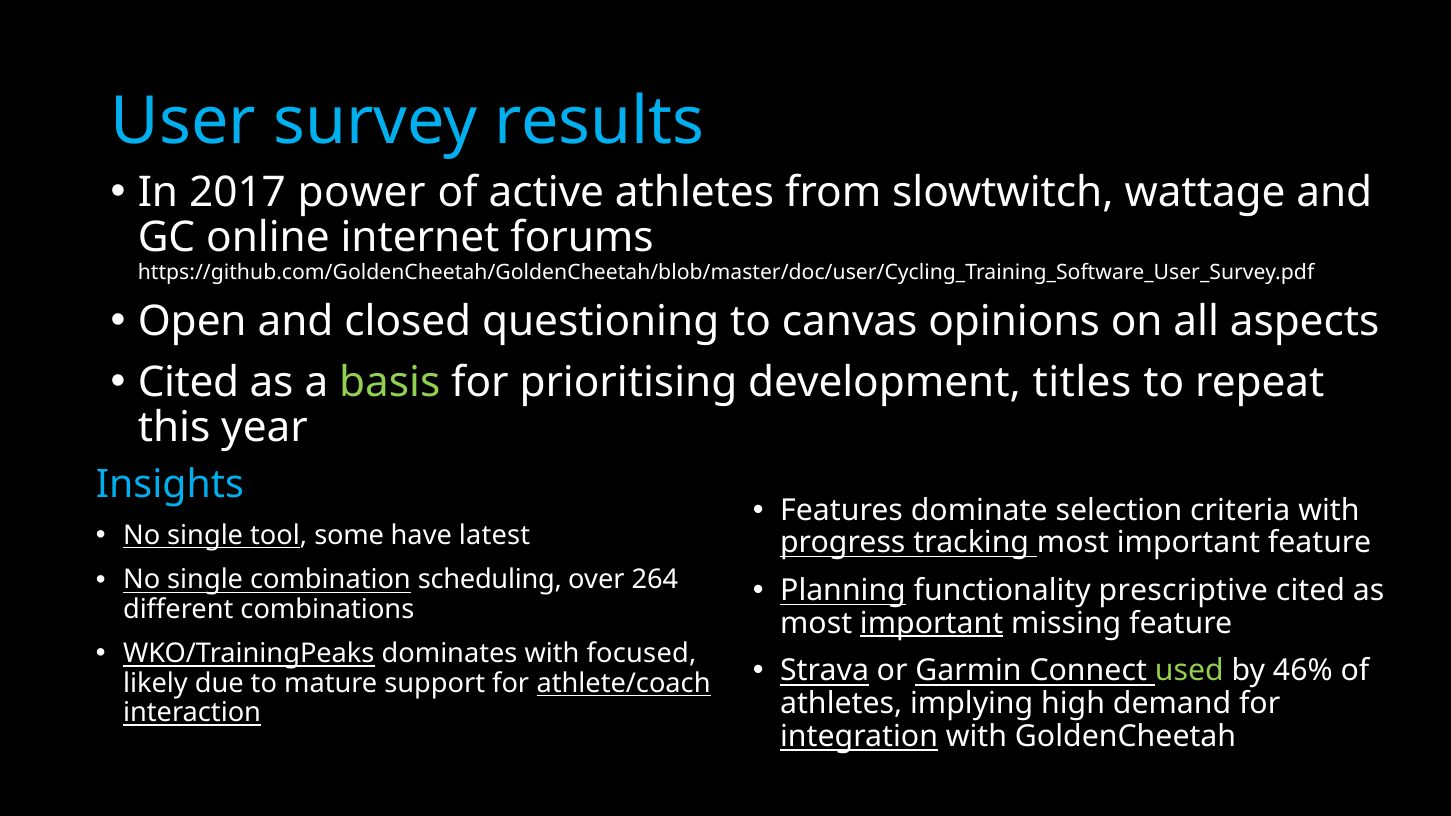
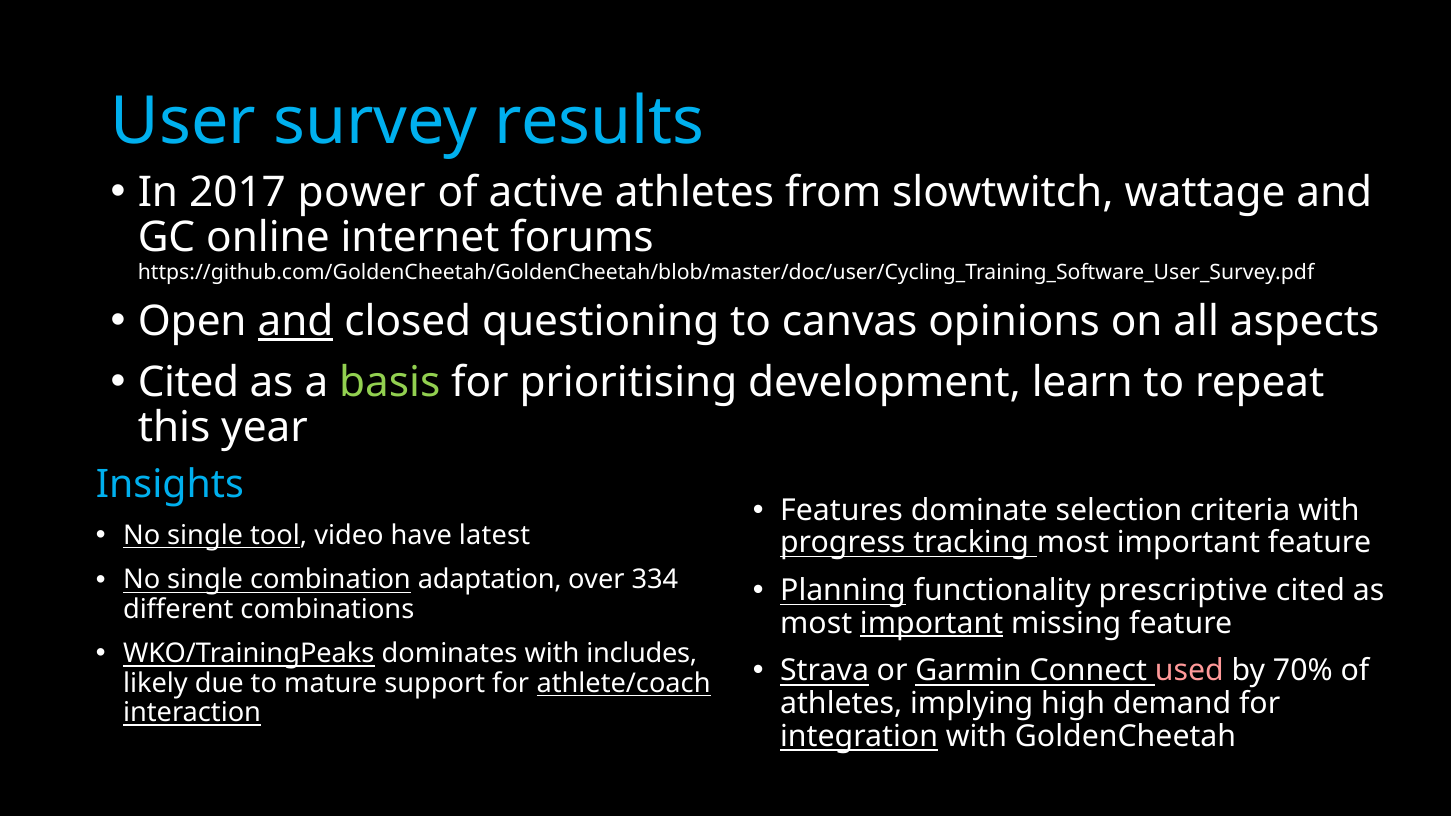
and underline: none -> present (296, 322)
titles: titles -> learn (1082, 382)
some: some -> video (349, 536)
scheduling: scheduling -> adaptation (490, 580)
264: 264 -> 334 (655, 580)
focused: focused -> includes (642, 654)
used colour: light green -> pink (1189, 671)
46%: 46% -> 70% (1303, 671)
